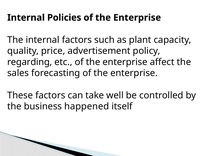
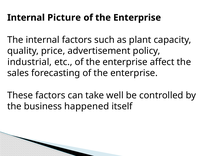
Policies: Policies -> Picture (64, 18)
regarding: regarding -> industrial (30, 62)
